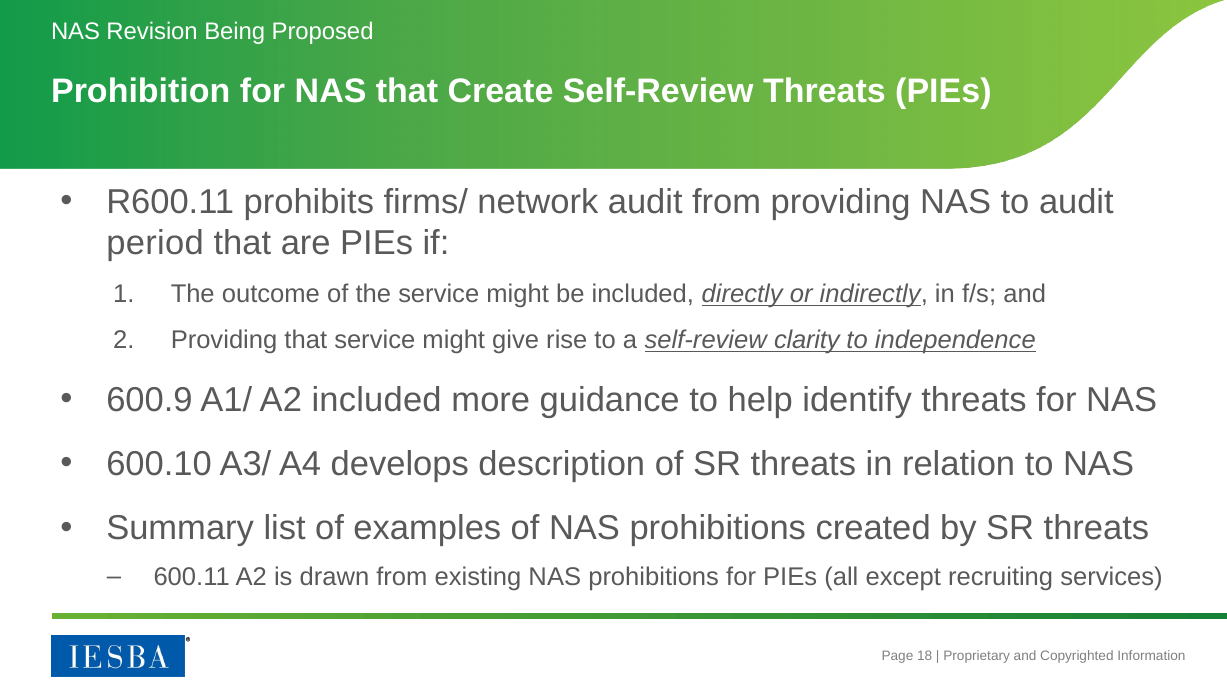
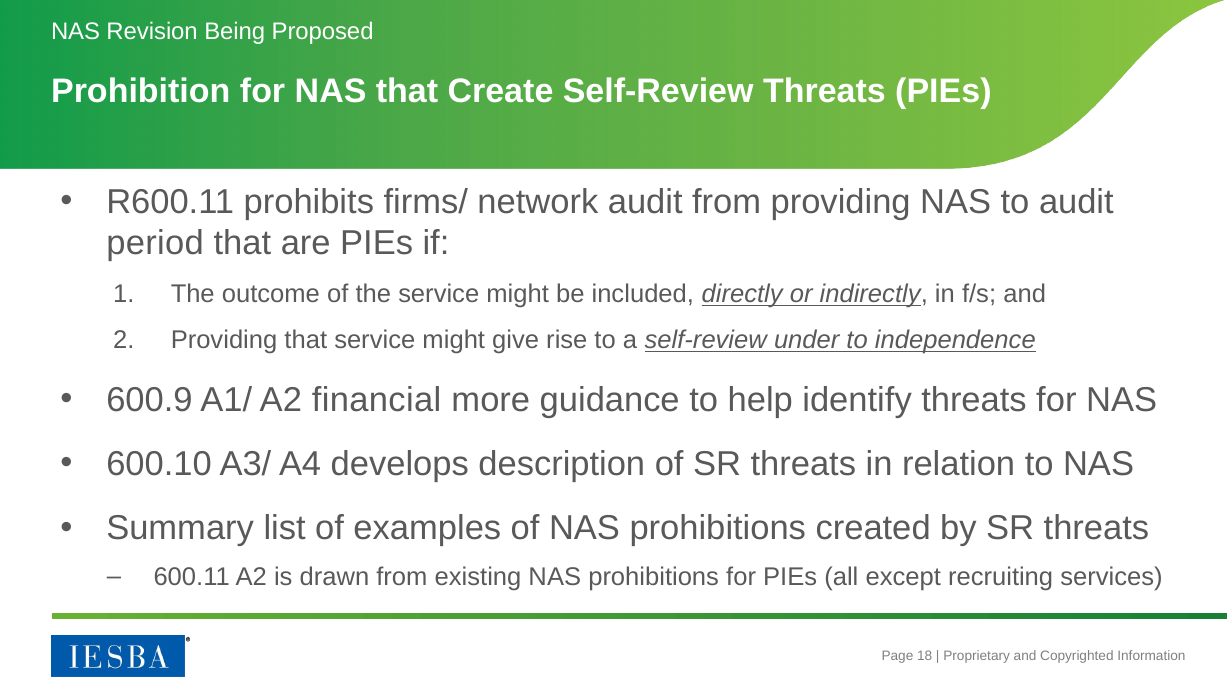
clarity: clarity -> under (807, 340)
A2 included: included -> financial (377, 400)
